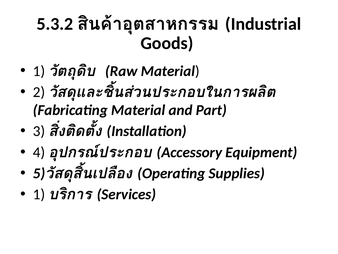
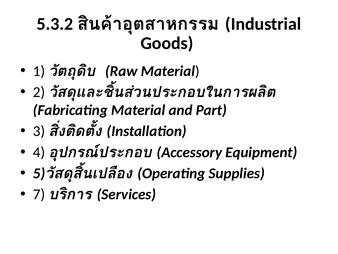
1: 1 -> 7 (39, 194)
